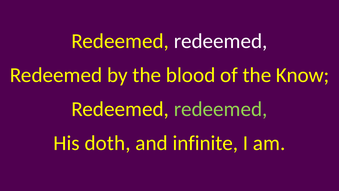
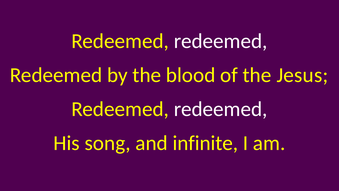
Know: Know -> Jesus (302, 75)
redeemed colour: light green -> white (221, 109)
doth: doth -> song (108, 143)
